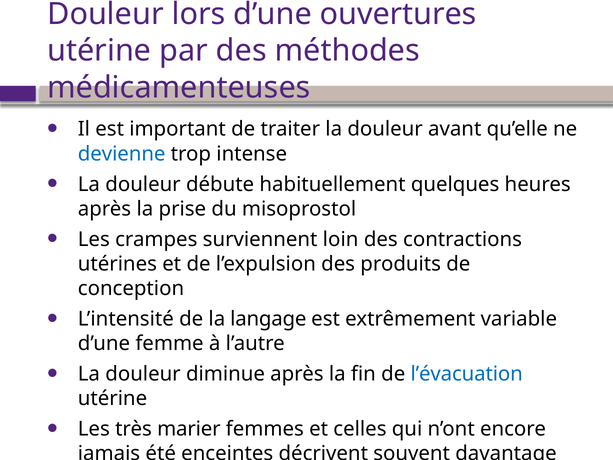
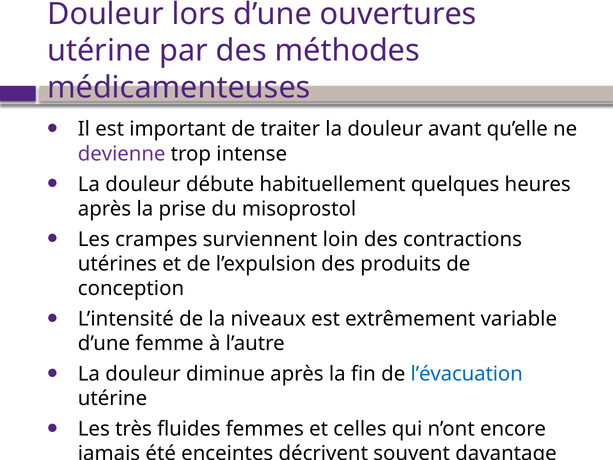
devienne colour: blue -> purple (122, 154)
langage: langage -> niveaux (268, 319)
marier: marier -> fluides (189, 429)
